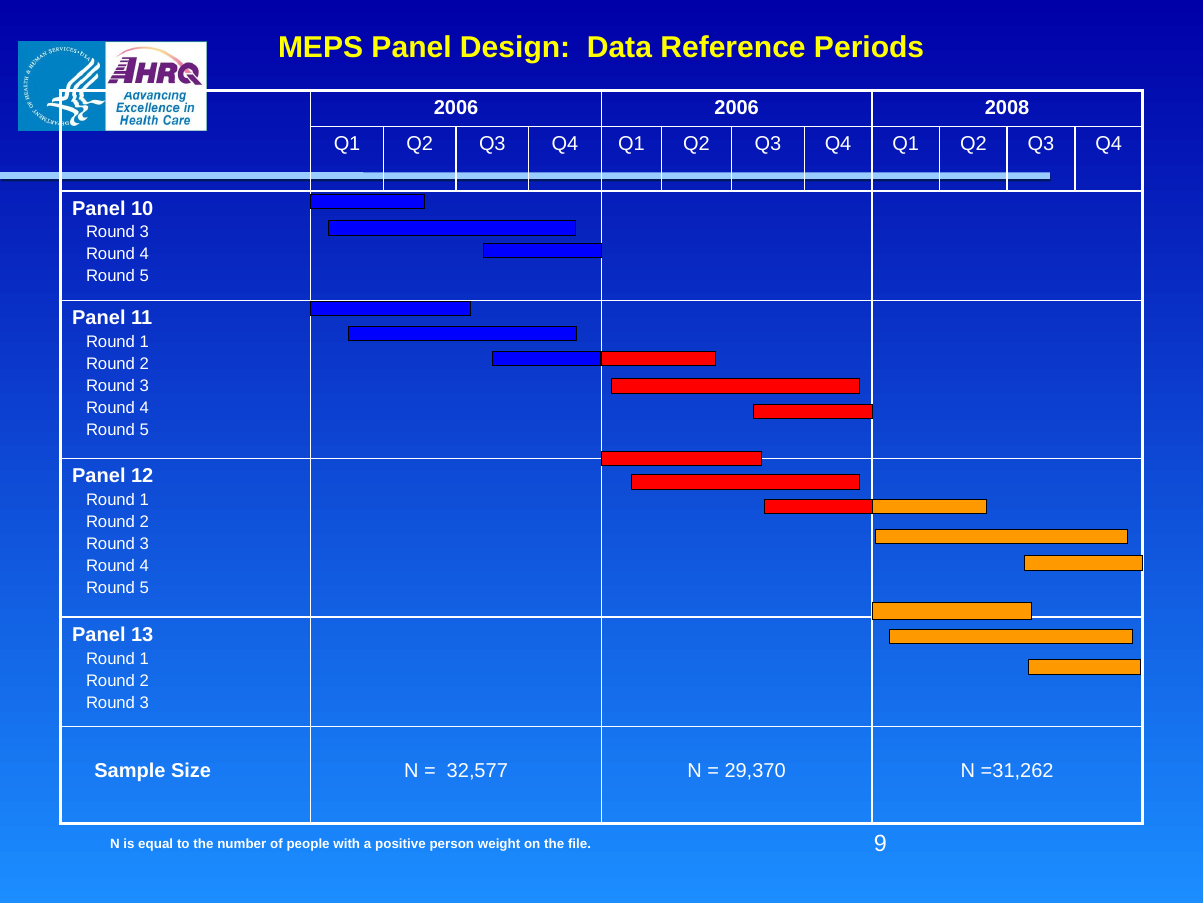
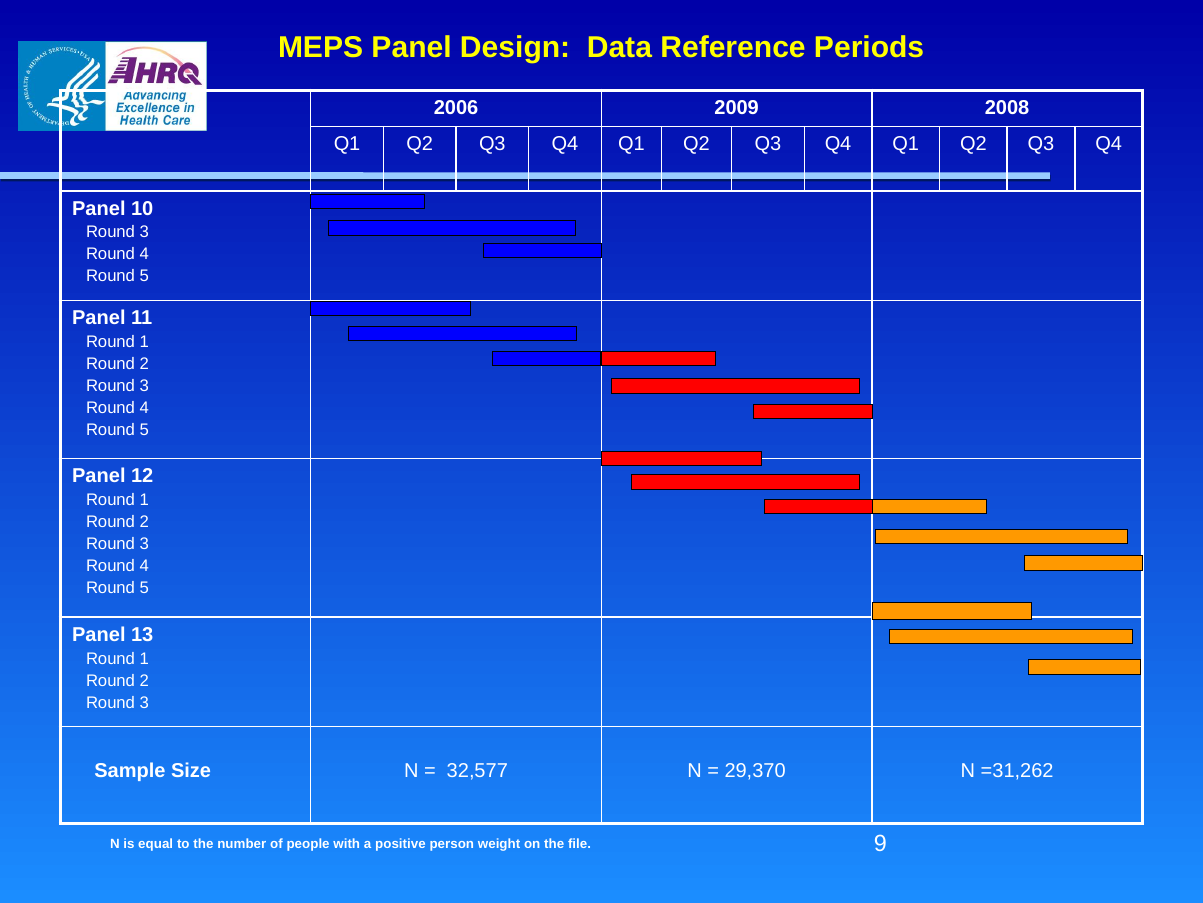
2006 2006: 2006 -> 2009 (737, 108)
